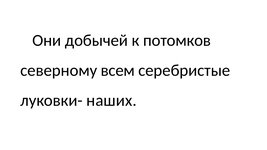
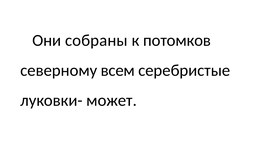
добычей: добычей -> собраны (96, 40)
наших: наших -> может (112, 101)
